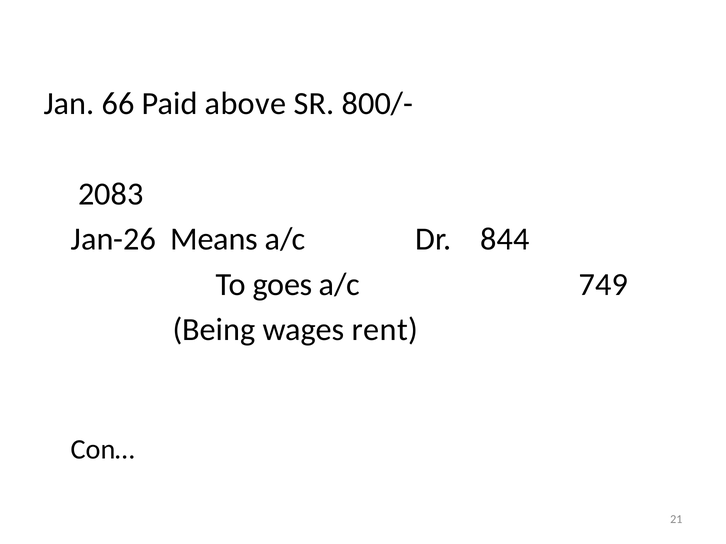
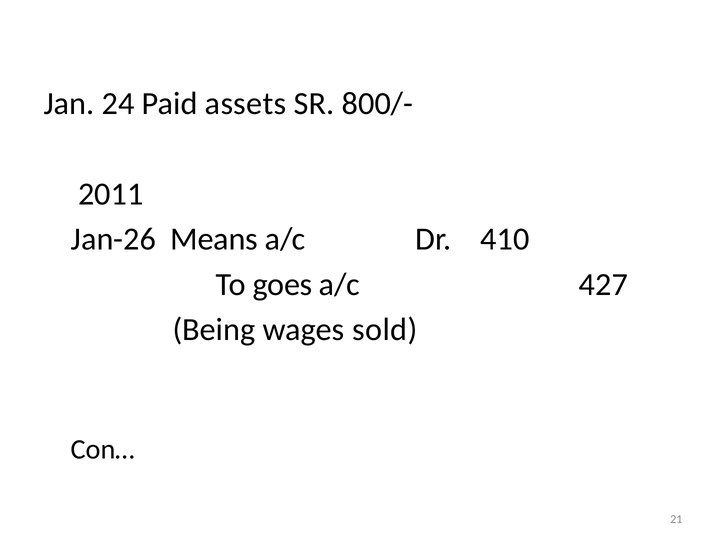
66: 66 -> 24 (118, 104)
above: above -> assets (246, 104)
2083: 2083 -> 2011 (111, 194)
844: 844 -> 410 (505, 239)
749: 749 -> 427 (603, 285)
rent: rent -> sold (385, 330)
